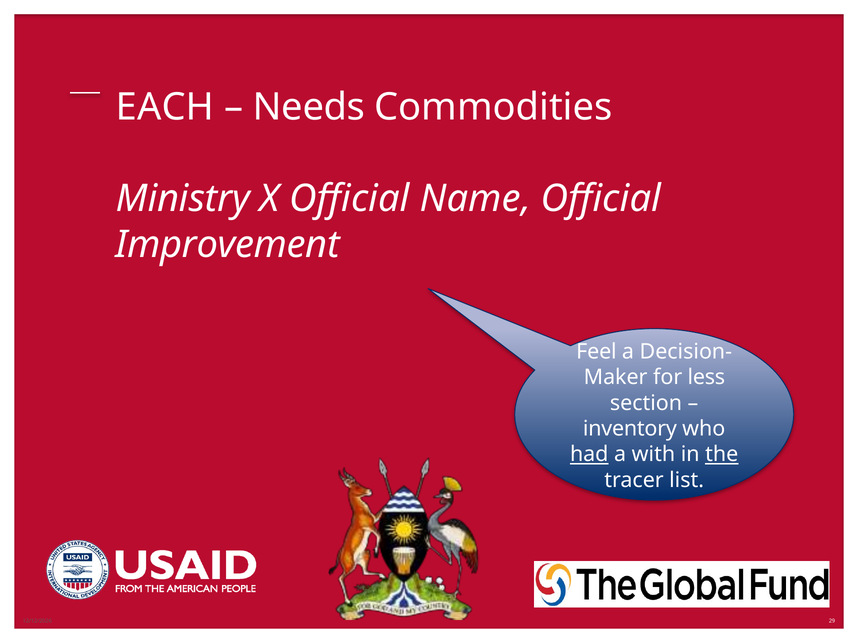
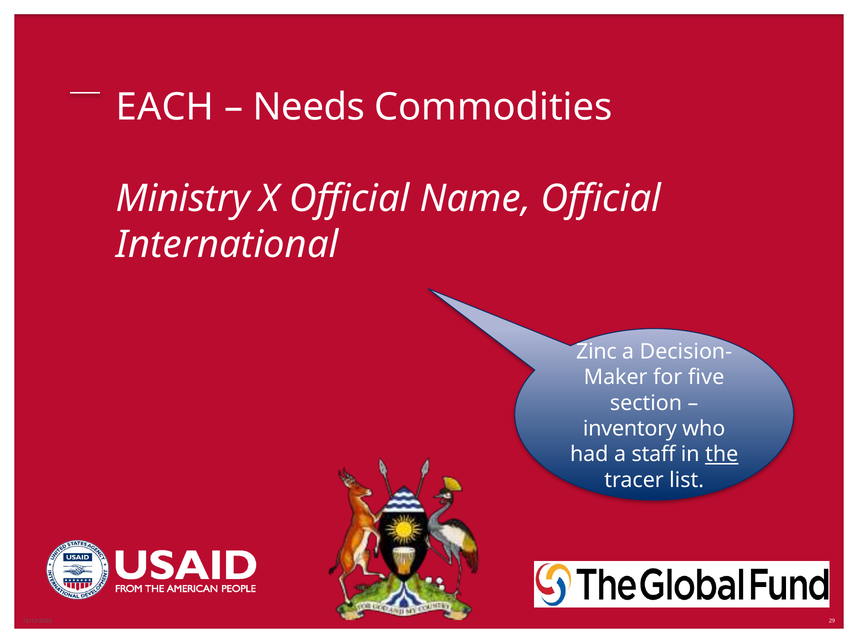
Improvement: Improvement -> International (227, 245)
Feel: Feel -> Zinc (596, 352)
less: less -> five (706, 378)
had underline: present -> none (589, 455)
with: with -> staff (654, 455)
